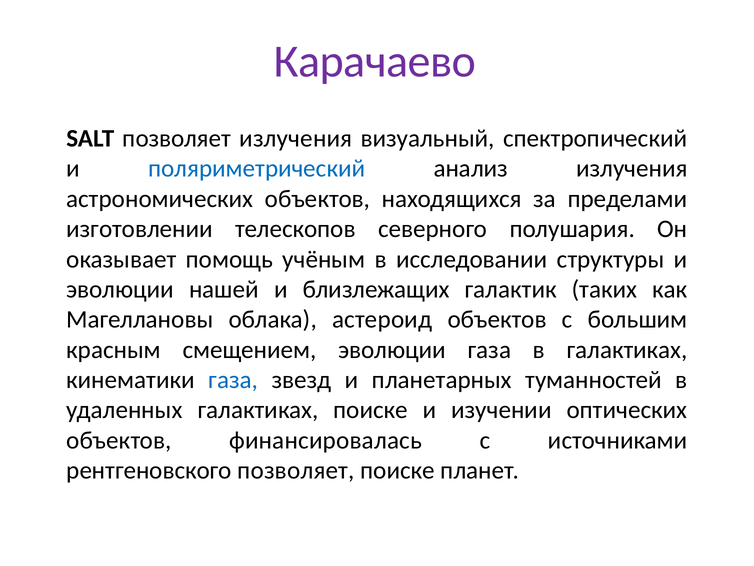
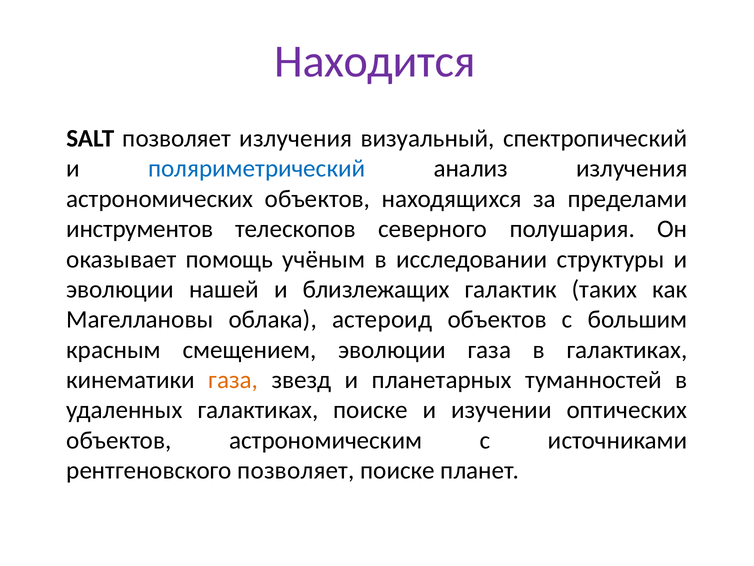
Карачаево: Карачаево -> Находится (375, 62)
изготовлении: изготовлении -> инструментов (140, 229)
газа colour: blue -> orange (233, 380)
финансировалась: финансировалась -> астрономическим (326, 440)
